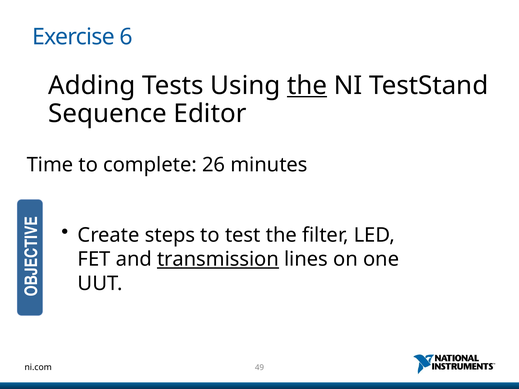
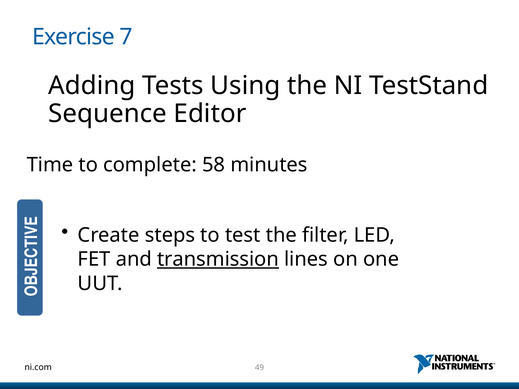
6: 6 -> 7 (126, 37)
the underline: present -> none (307, 86)
26: 26 -> 58 (214, 165)
